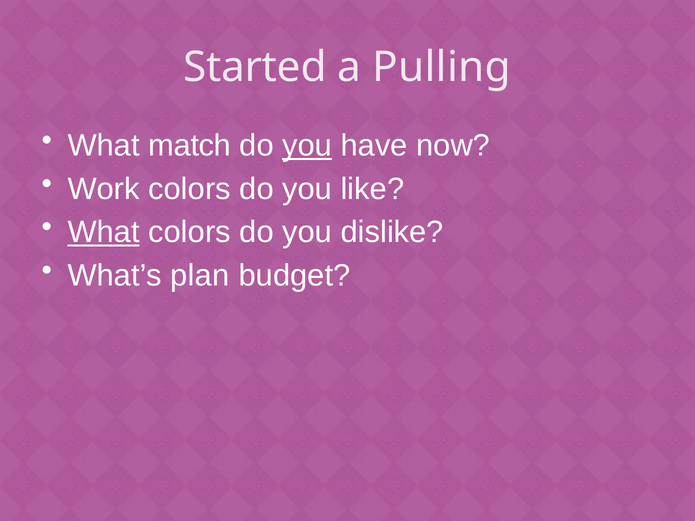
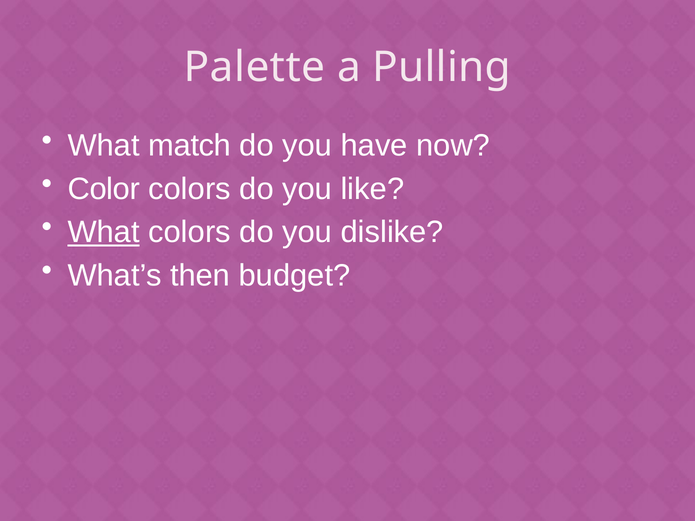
Started: Started -> Palette (255, 67)
you underline: present -> none (307, 146)
Work: Work -> Color (104, 189)
plan: plan -> then (200, 276)
